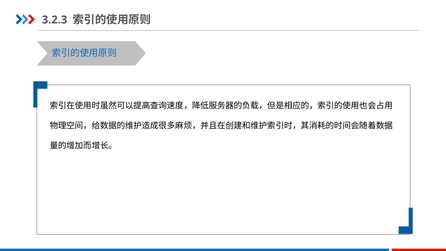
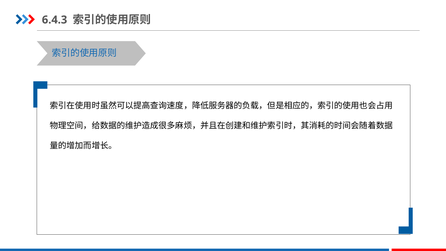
3.2.3: 3.2.3 -> 6.4.3 (55, 20)
